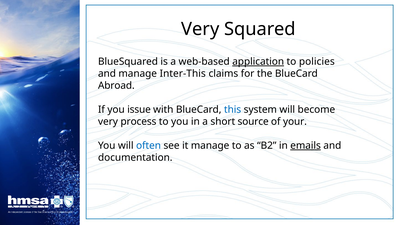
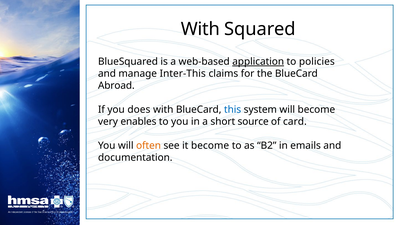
Very: Very -> With (200, 29)
issue: issue -> does (139, 109)
process: process -> enables (138, 121)
your: your -> card (295, 121)
often colour: blue -> orange (149, 145)
it manage: manage -> become (210, 145)
emails underline: present -> none (306, 145)
